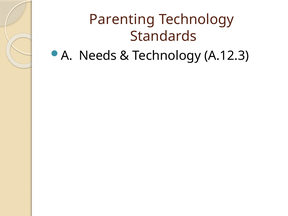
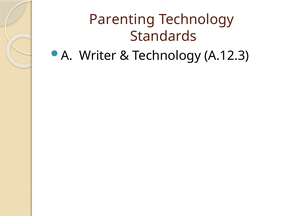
Needs: Needs -> Writer (98, 56)
